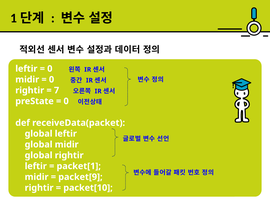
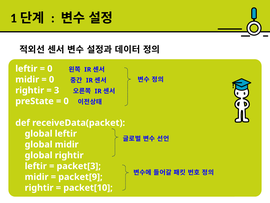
7: 7 -> 3 (57, 90)
packet[1: packet[1 -> packet[3 (79, 166)
